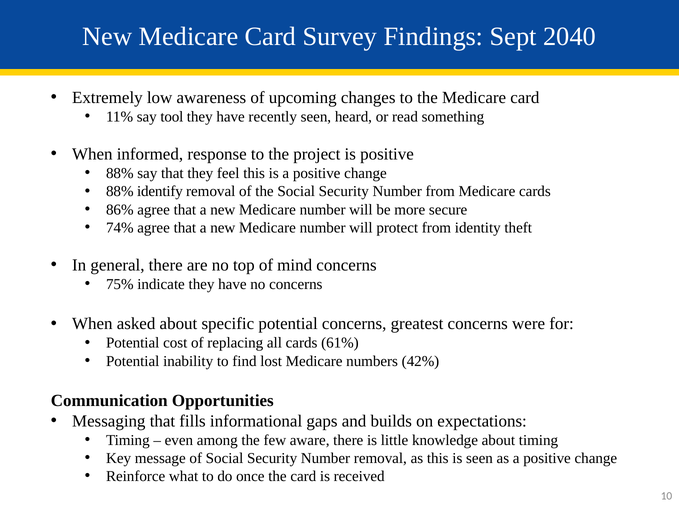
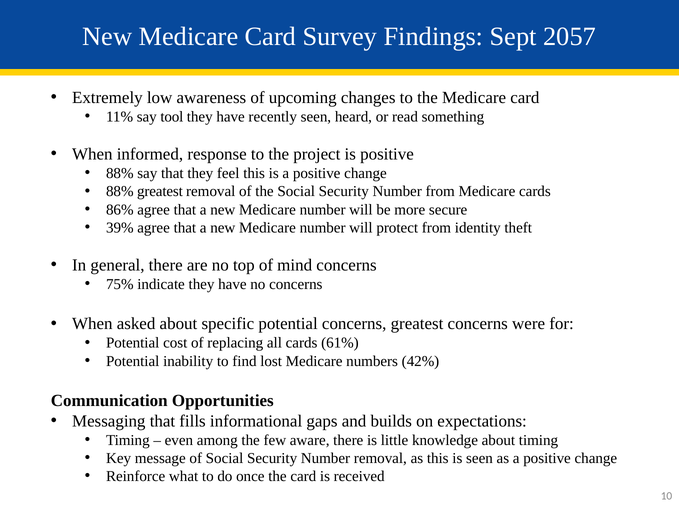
2040: 2040 -> 2057 (570, 37)
88% identify: identify -> greatest (160, 192)
74%: 74% -> 39% (120, 228)
